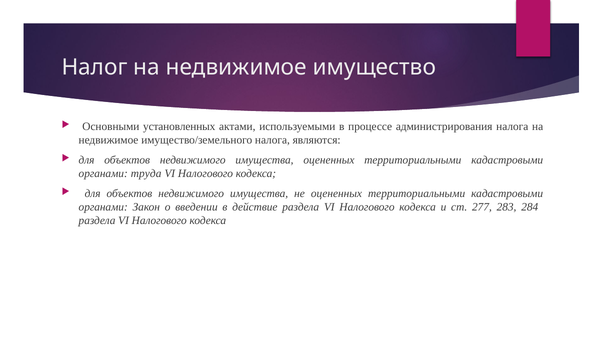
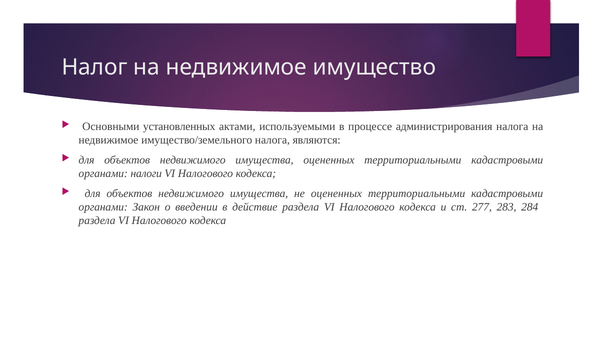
труда: труда -> налоги (146, 174)
